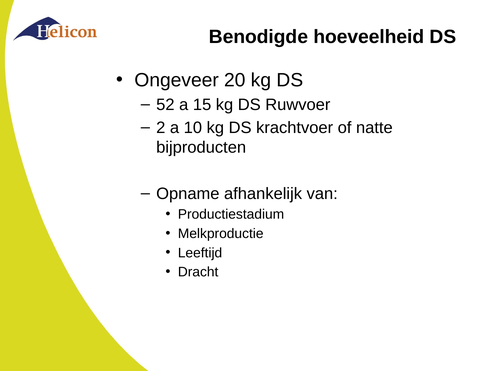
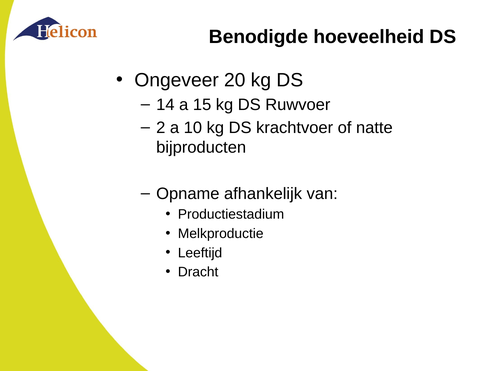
52: 52 -> 14 (165, 105)
